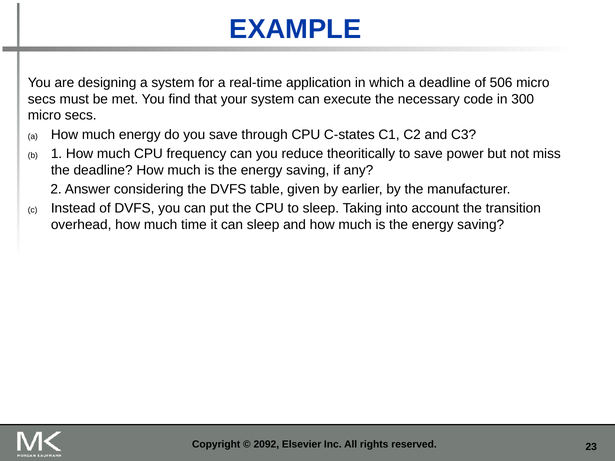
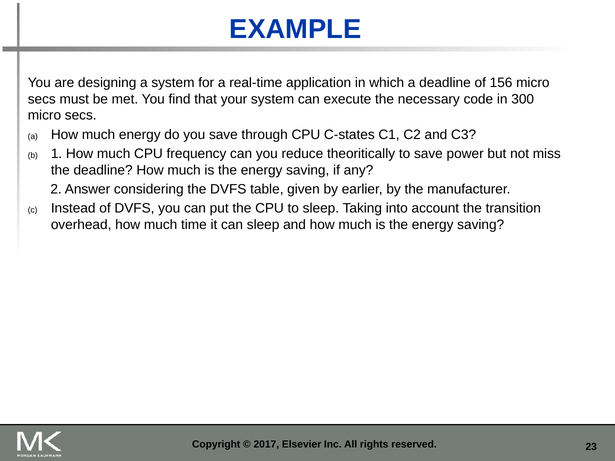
506: 506 -> 156 (501, 83)
2092: 2092 -> 2017 (266, 445)
